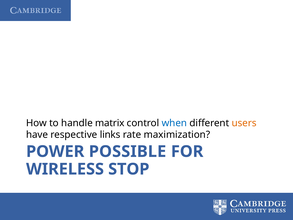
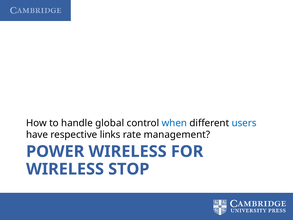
matrix: matrix -> global (110, 123)
users colour: orange -> blue (244, 123)
maximization: maximization -> management (177, 135)
POWER POSSIBLE: POSSIBLE -> WIRELESS (128, 151)
